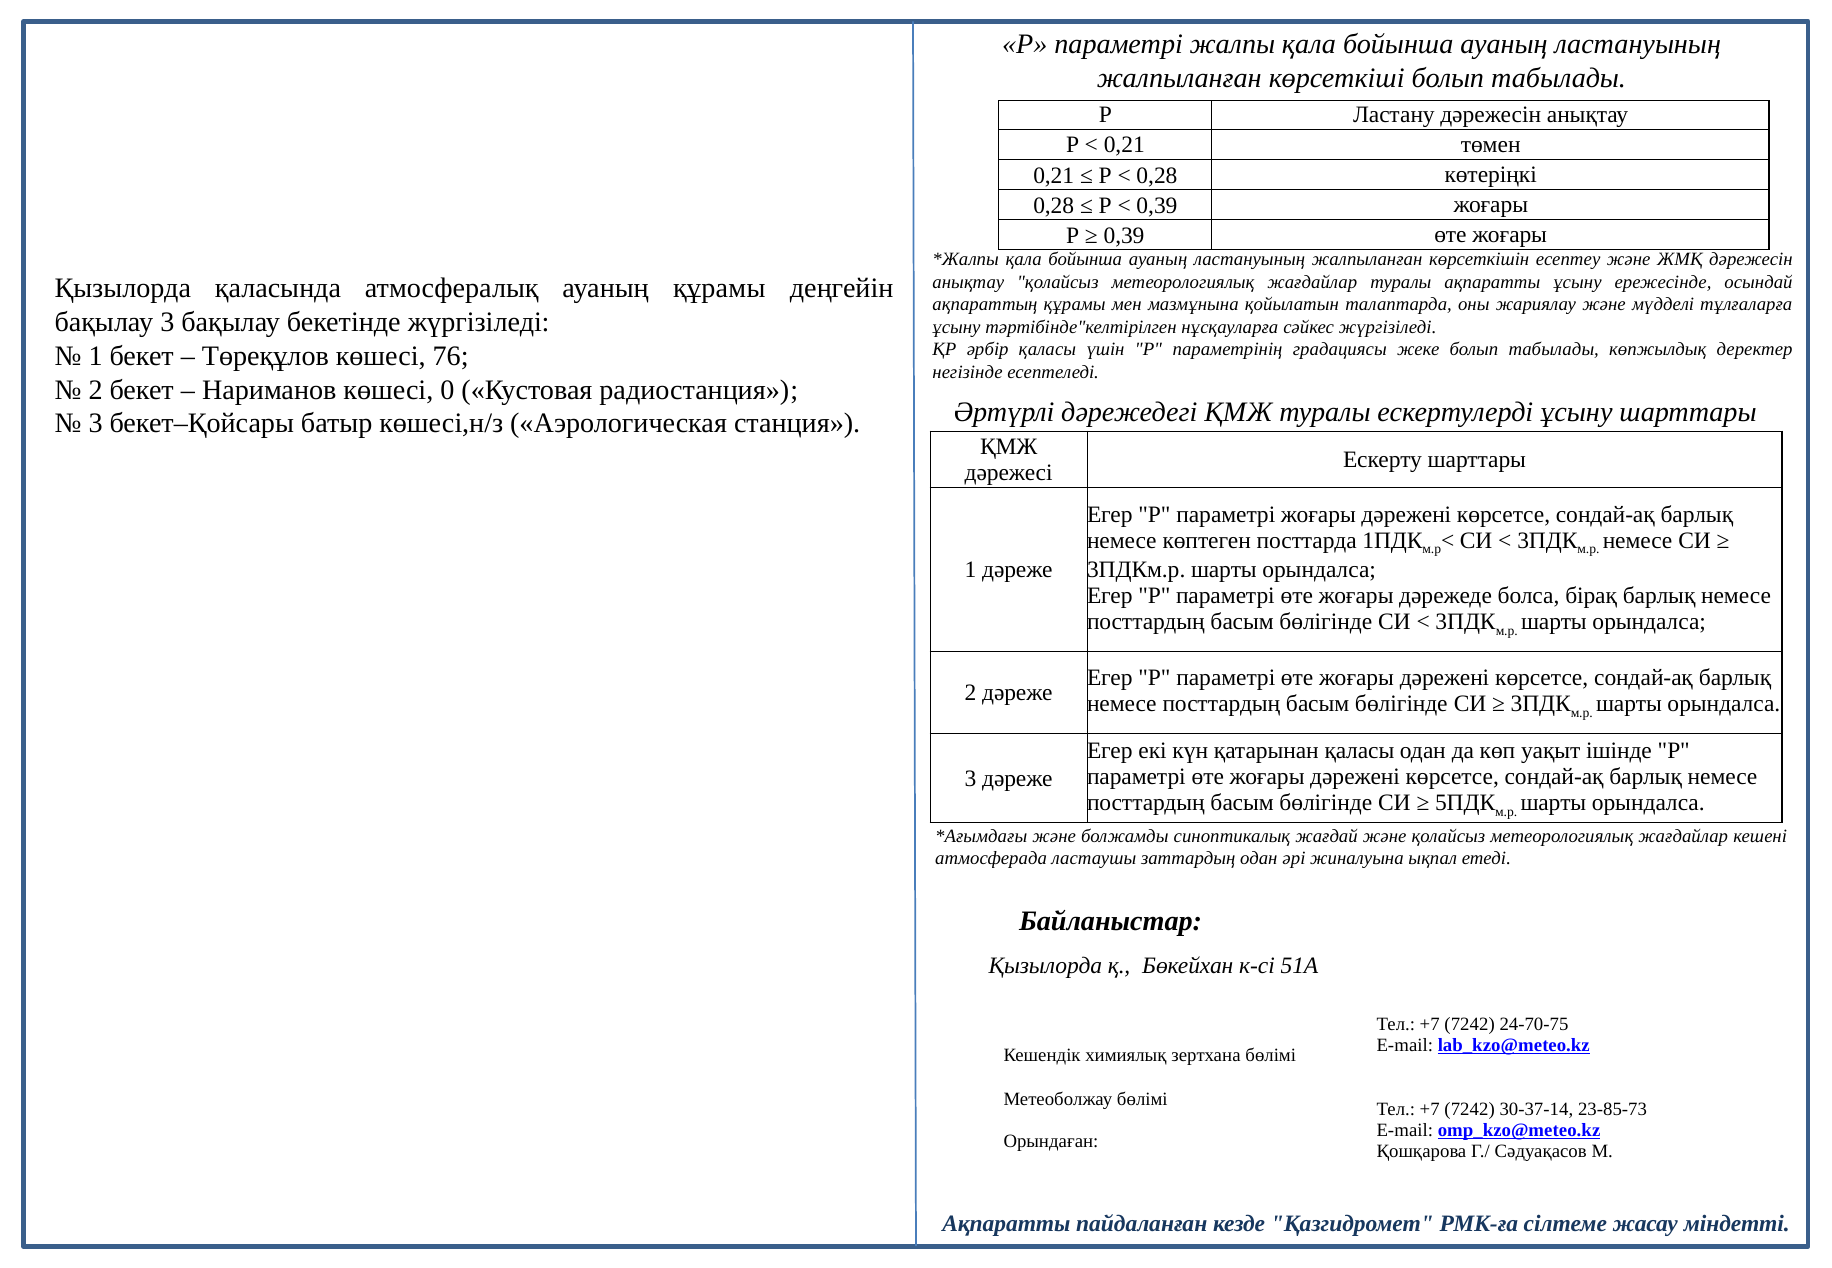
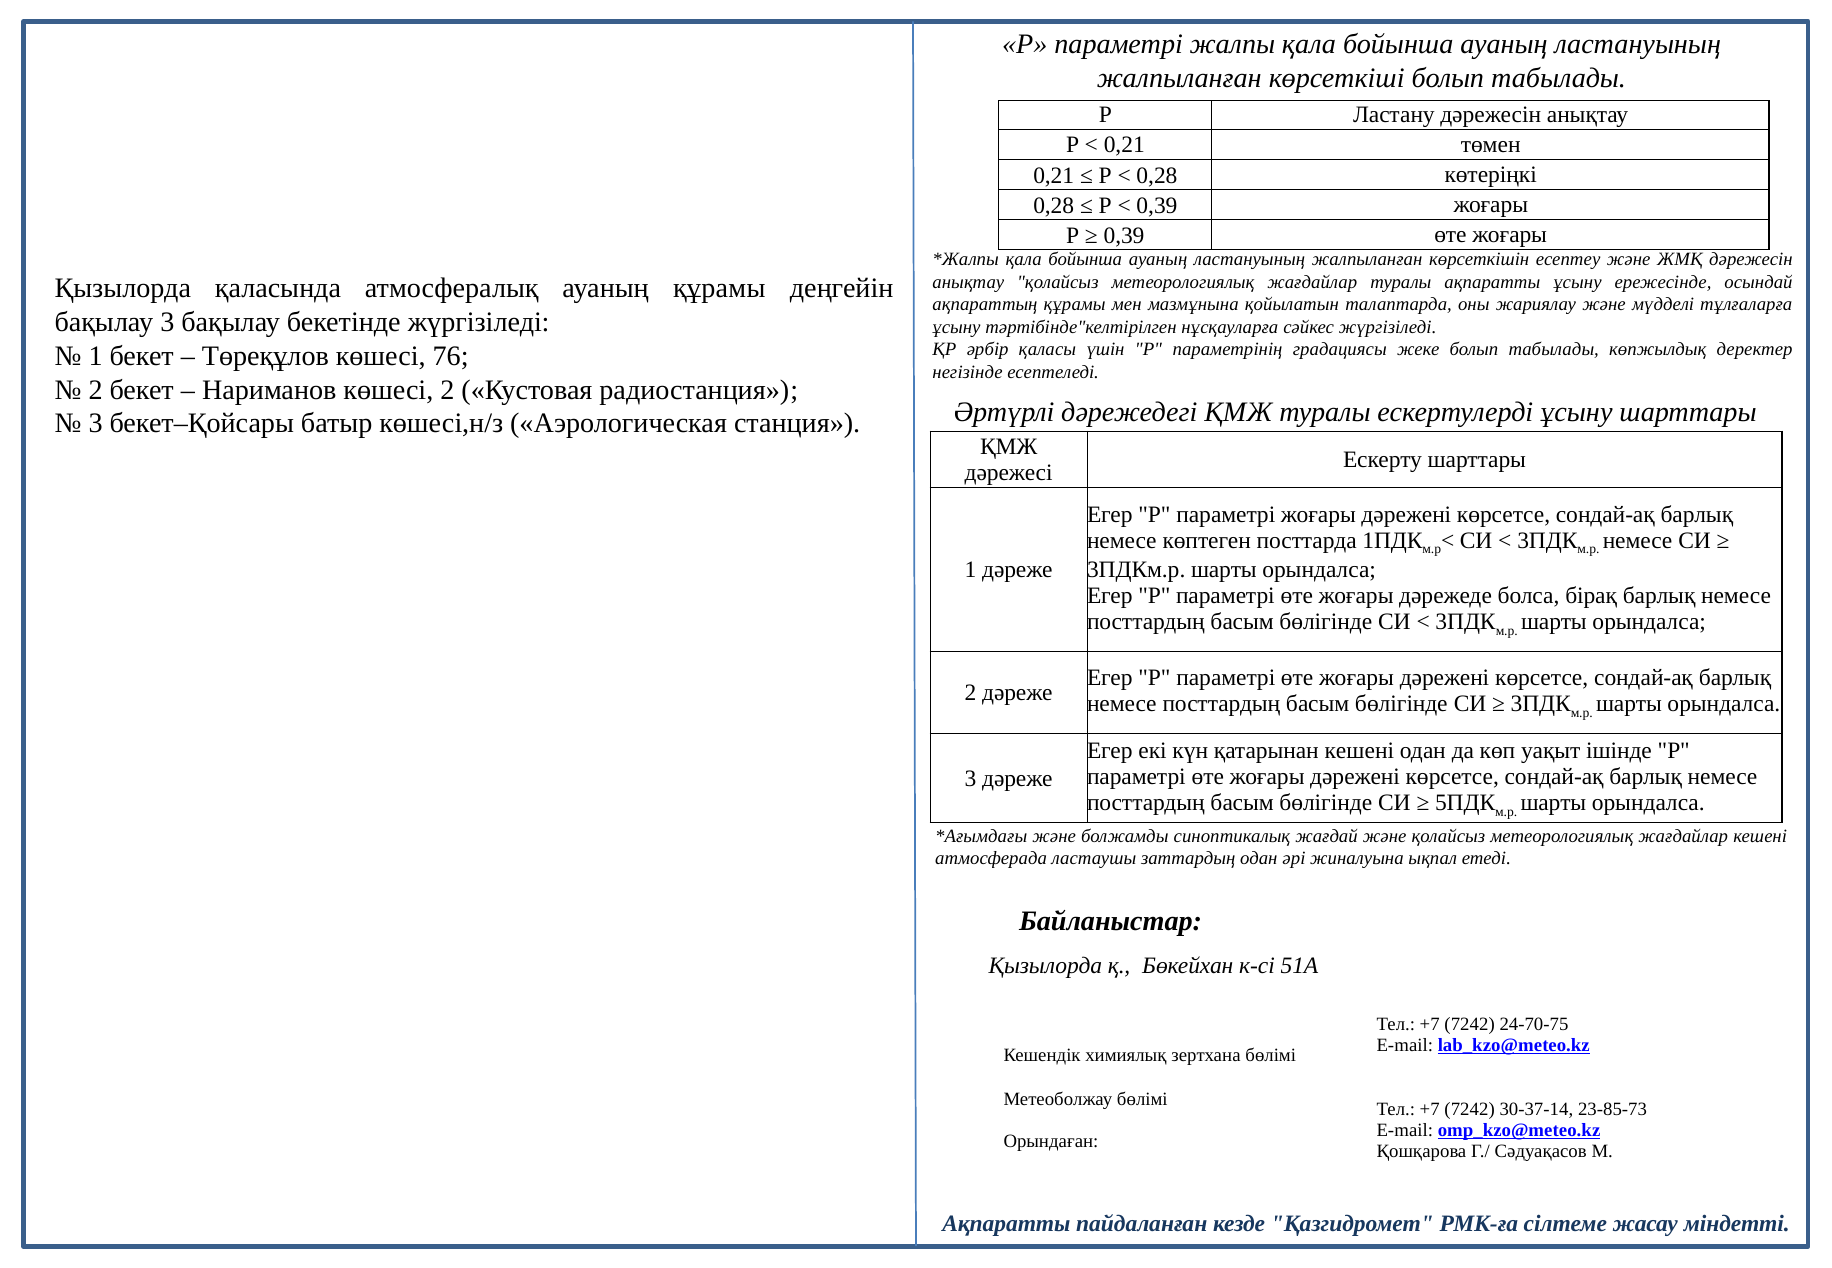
көшесі 0: 0 -> 2 (447, 390)
қатарынан қаласы: қаласы -> кешені (1359, 751)
